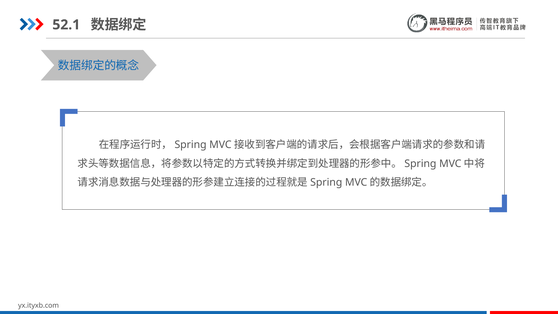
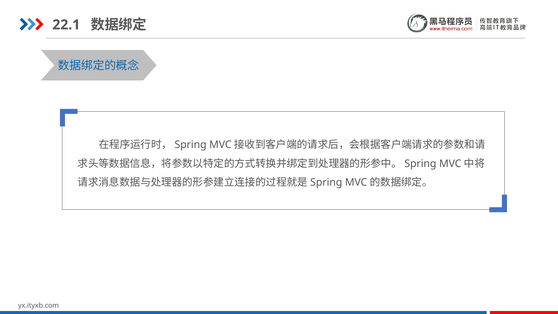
52.1: 52.1 -> 22.1 (66, 25)
